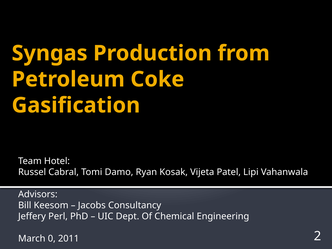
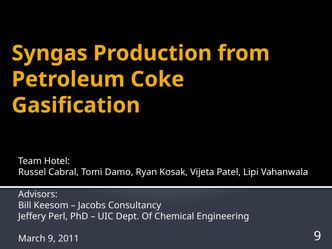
March 0: 0 -> 9 (52, 239)
2011 2: 2 -> 9 (318, 236)
